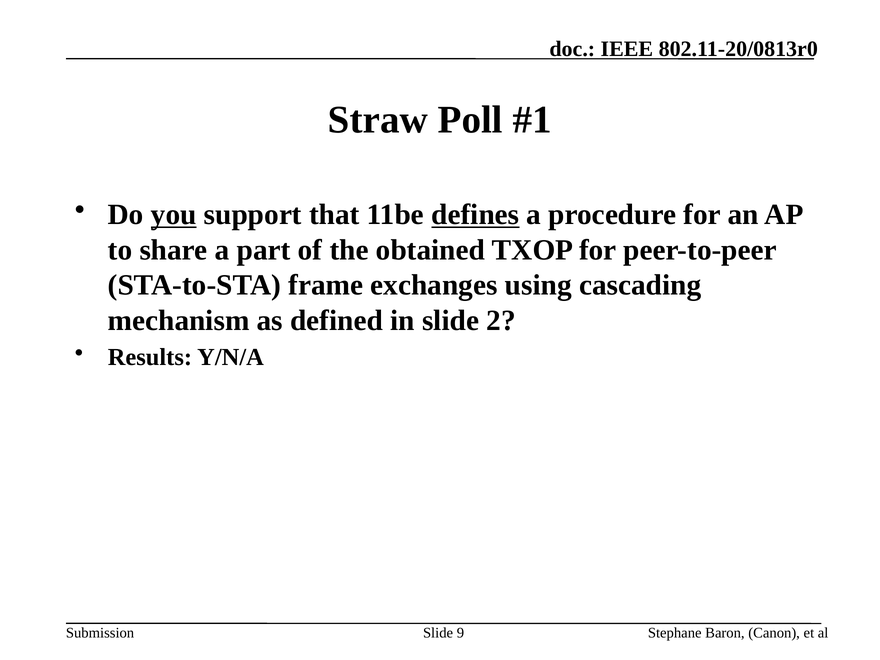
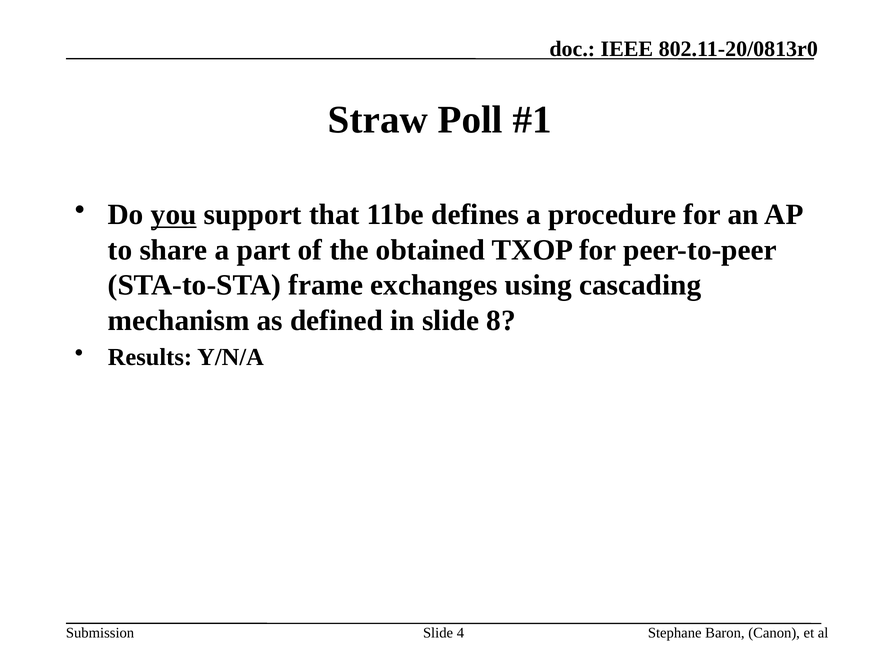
defines underline: present -> none (475, 215)
2: 2 -> 8 (501, 320)
9: 9 -> 4 (460, 633)
